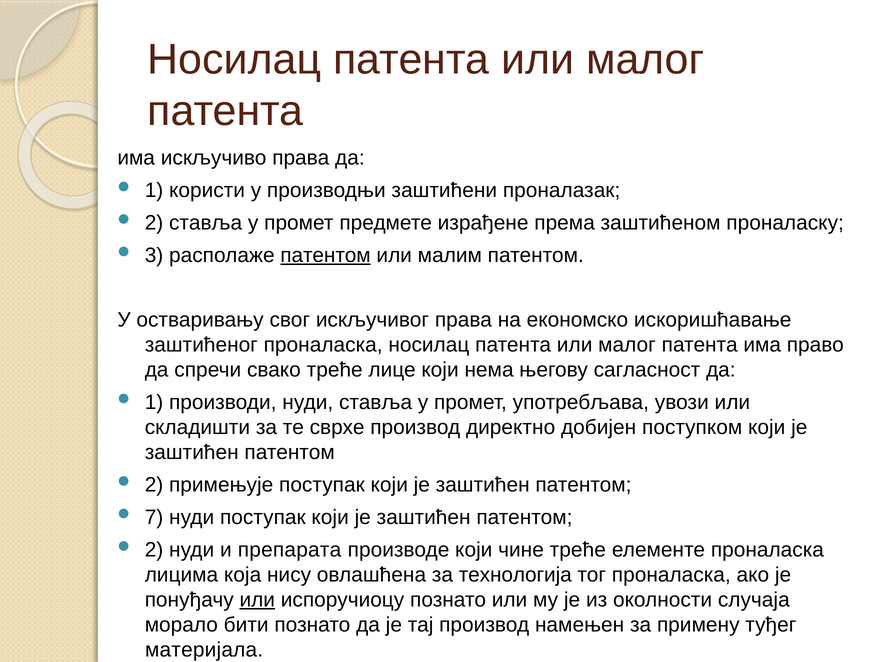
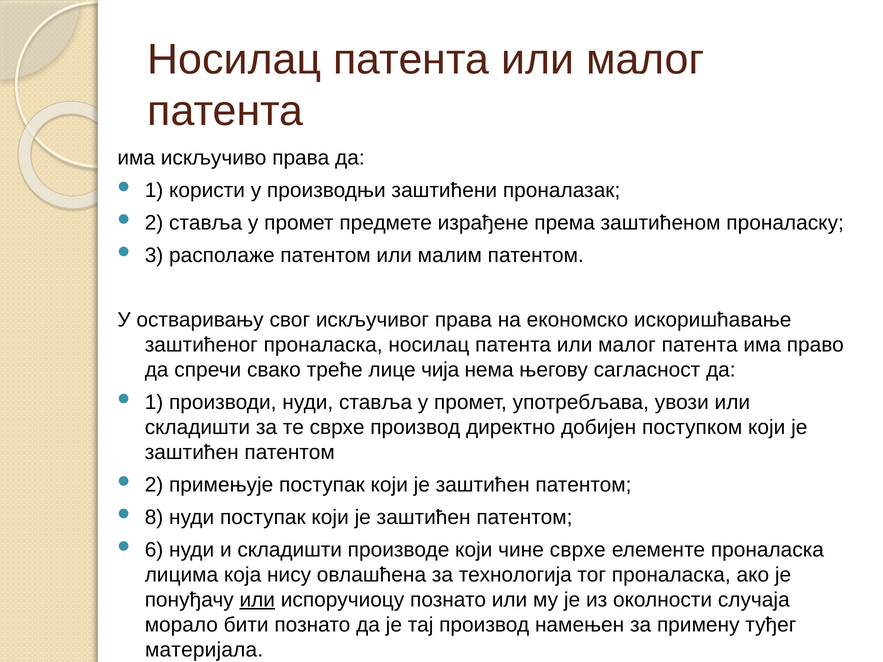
патентом underline: present -> none (326, 255)
лице који: који -> чија (440, 370)
7: 7 -> 8 (154, 517)
2: 2 -> 6 (154, 550)
и препарата: препарата -> складишти (290, 550)
чине треће: треће -> сврхе (578, 550)
